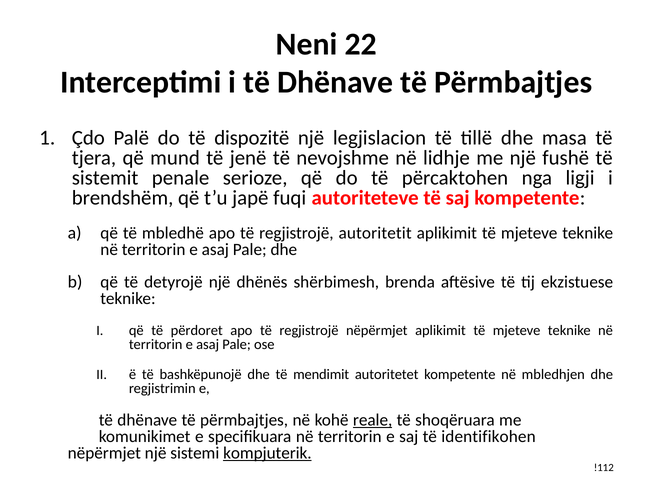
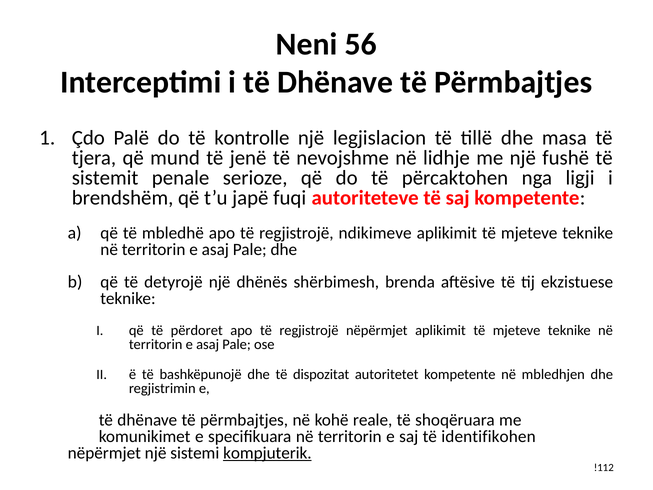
22: 22 -> 56 (361, 44)
dispozitë: dispozitë -> kontrolle (252, 138)
autoritetit: autoritetit -> ndikimeve (375, 233)
mendimit: mendimit -> dispozitat (321, 374)
reale underline: present -> none (373, 420)
